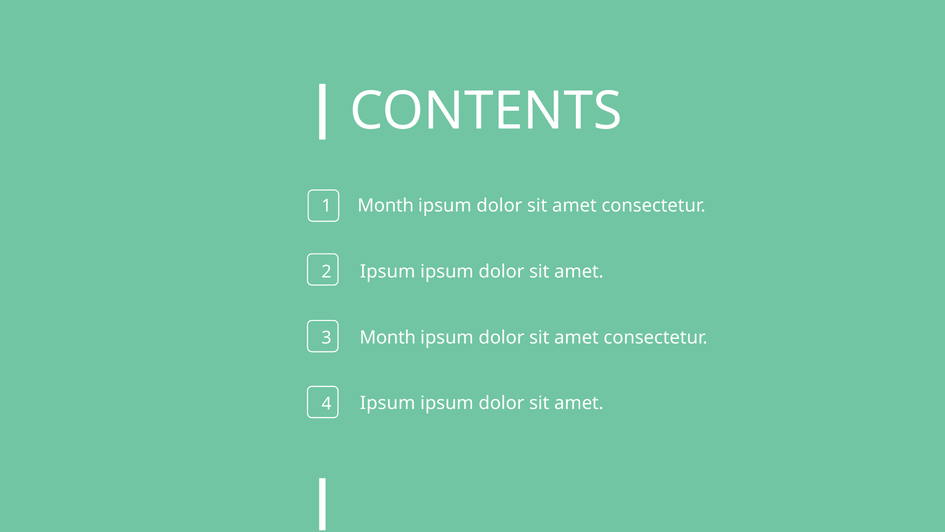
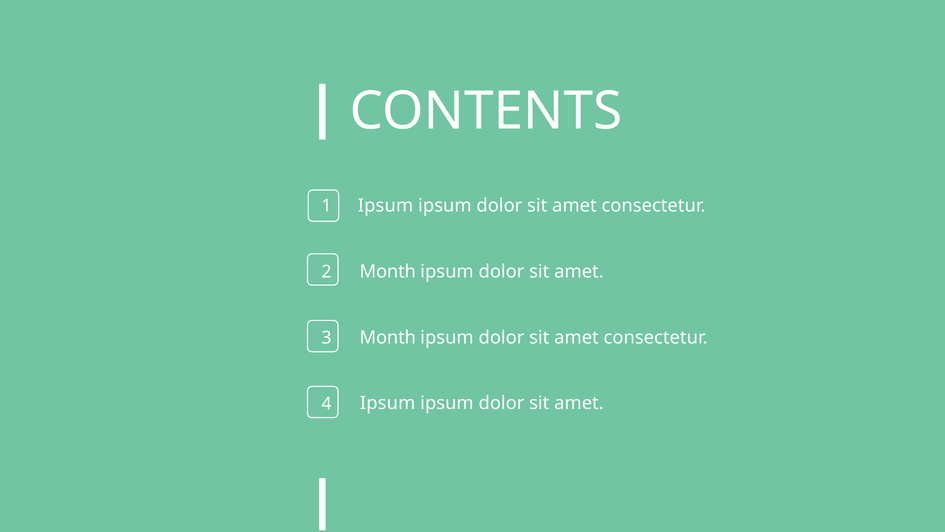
Month: Month -> Ipsum (386, 205)
Ipsum: Ipsum -> Month (388, 271)
